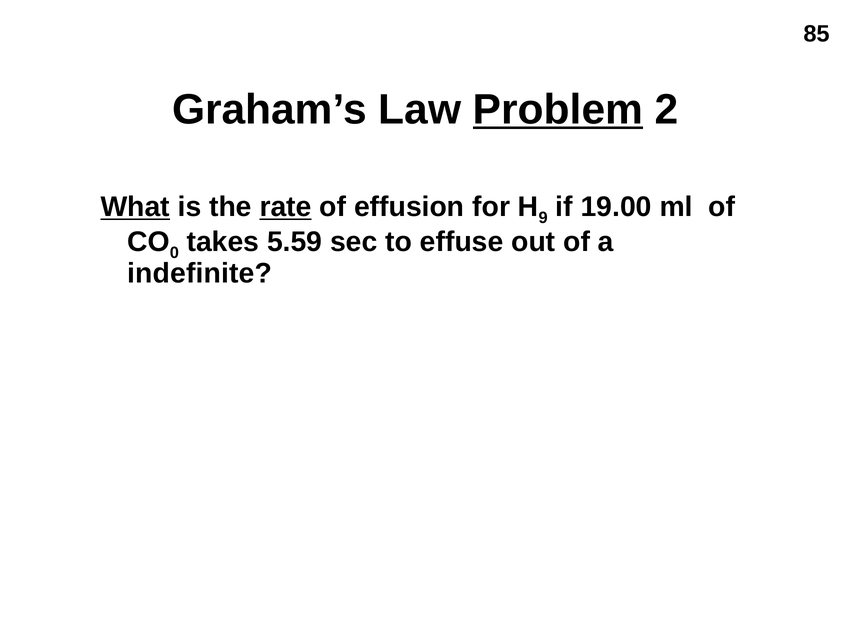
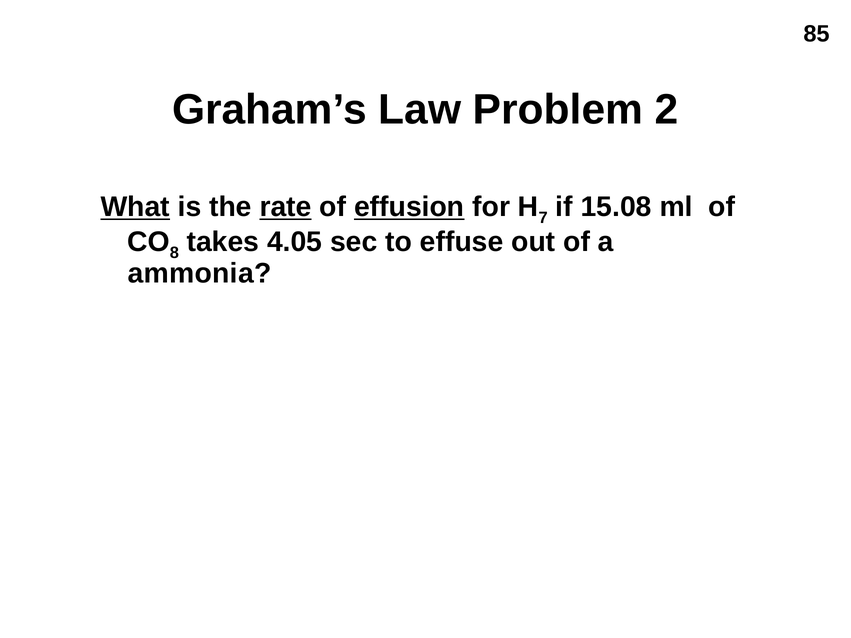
Problem underline: present -> none (558, 110)
effusion underline: none -> present (409, 207)
9: 9 -> 7 (543, 218)
19.00: 19.00 -> 15.08 (616, 207)
0: 0 -> 8 (174, 253)
5.59: 5.59 -> 4.05 (295, 242)
indefinite: indefinite -> ammonia (200, 273)
